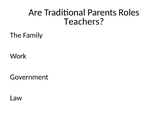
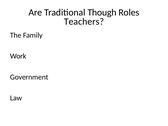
Parents: Parents -> Though (102, 12)
